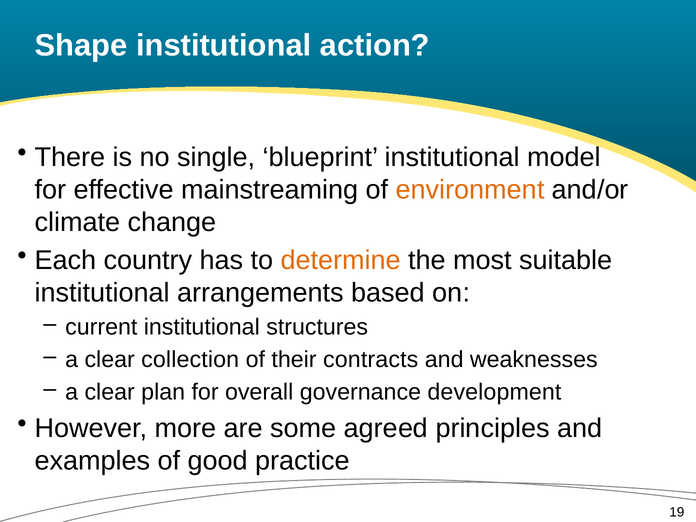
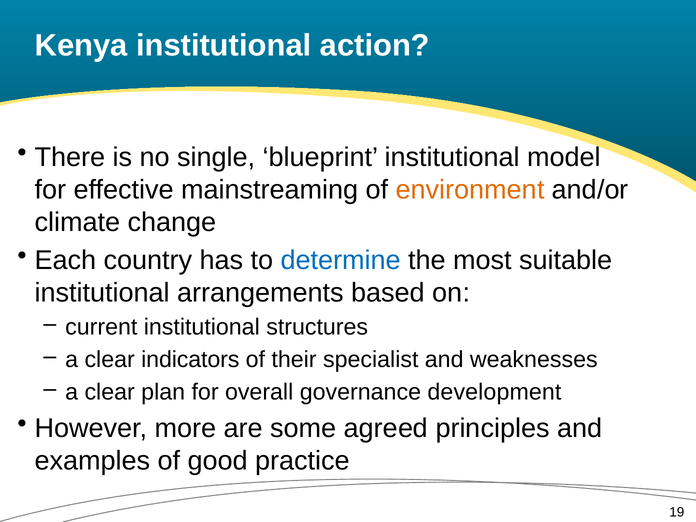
Shape: Shape -> Kenya (81, 46)
determine colour: orange -> blue (341, 260)
collection: collection -> indicators (190, 360)
contracts: contracts -> specialist (371, 360)
